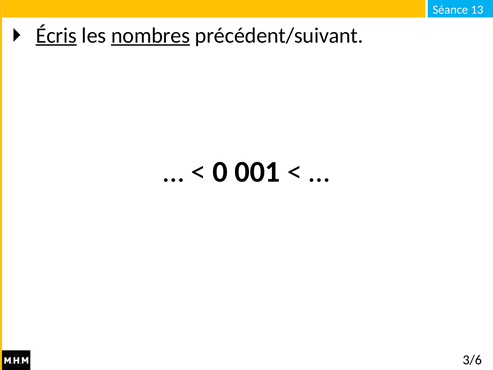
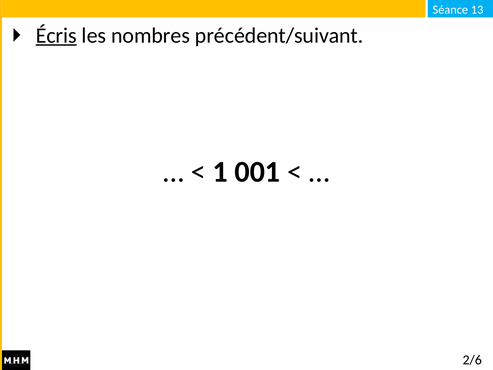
nombres underline: present -> none (151, 36)
0: 0 -> 1 (220, 172)
3/6: 3/6 -> 2/6 (472, 360)
